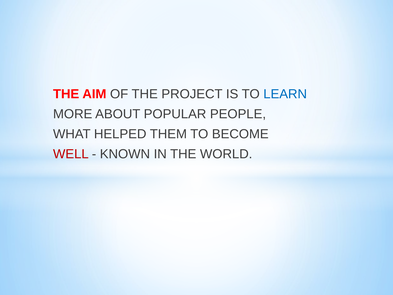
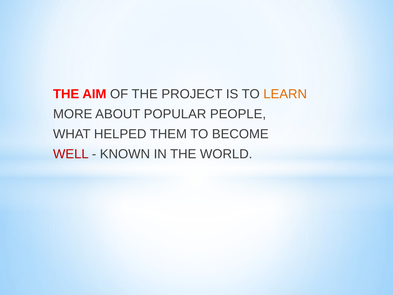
LEARN colour: blue -> orange (285, 94)
